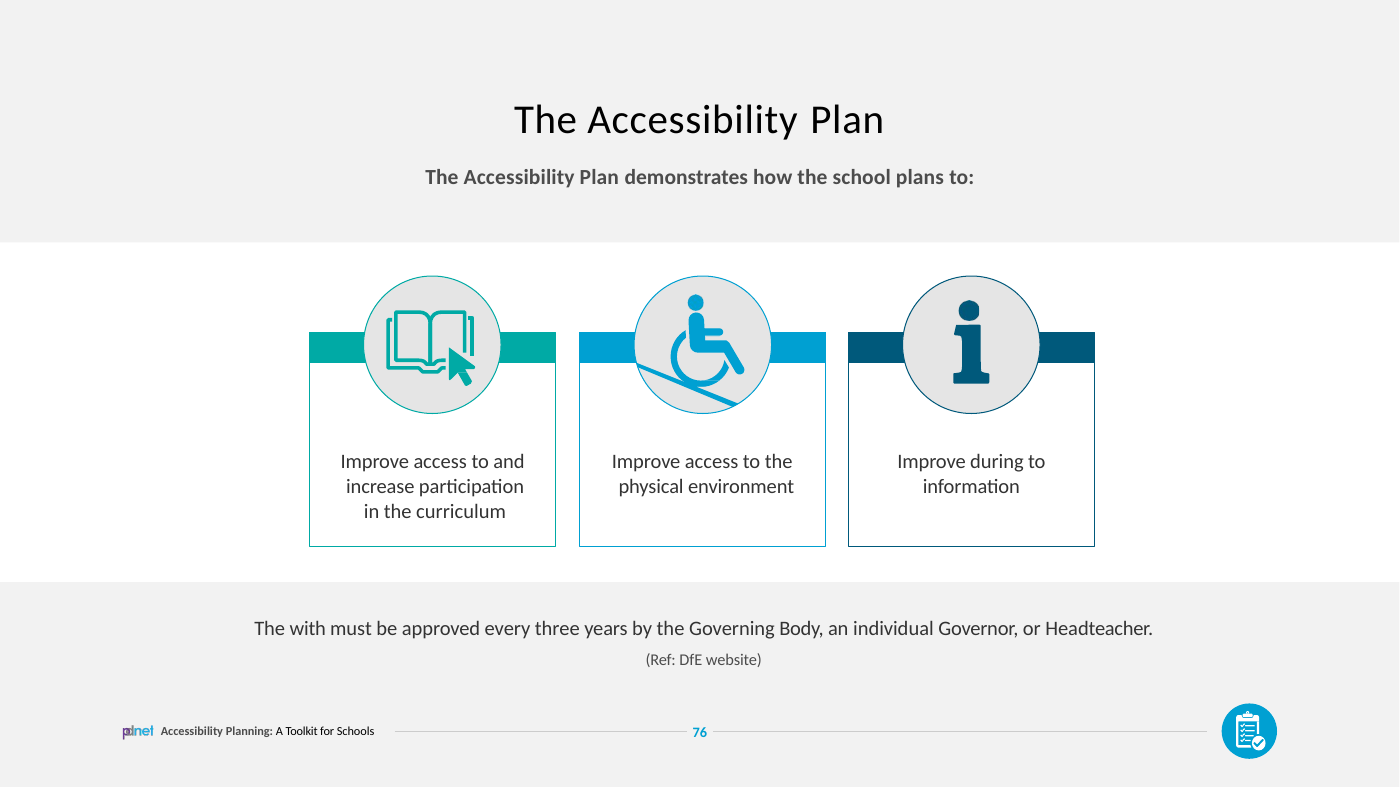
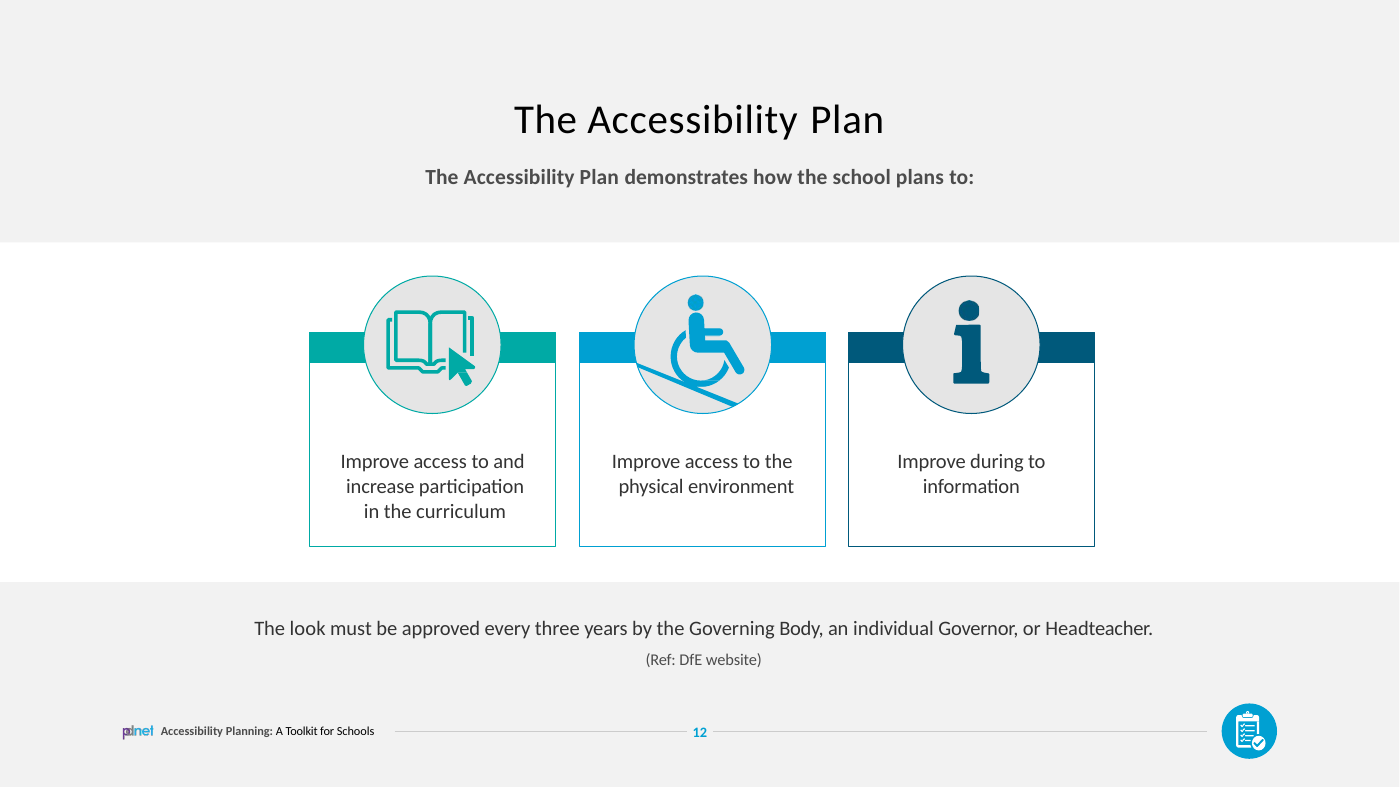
with: with -> look (308, 629)
76: 76 -> 12 (700, 732)
